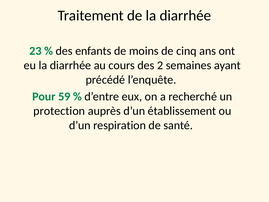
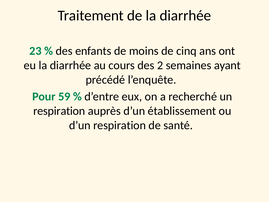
protection: protection -> respiration (59, 111)
